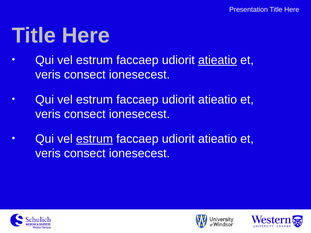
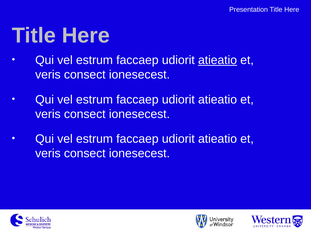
estrum underline: present -> none (94, 139)
